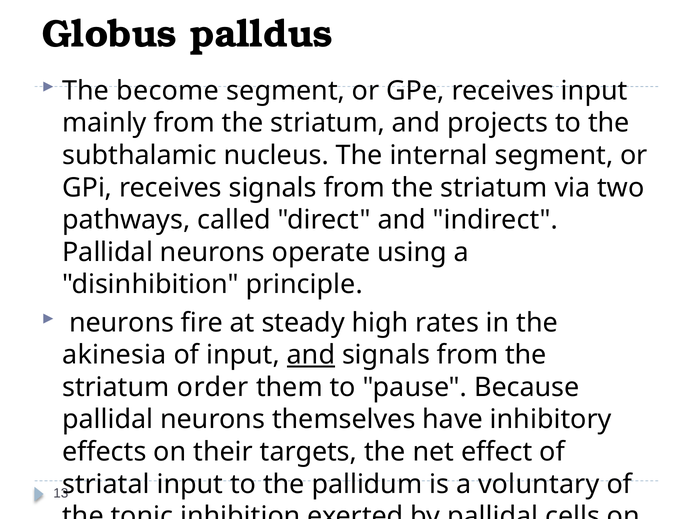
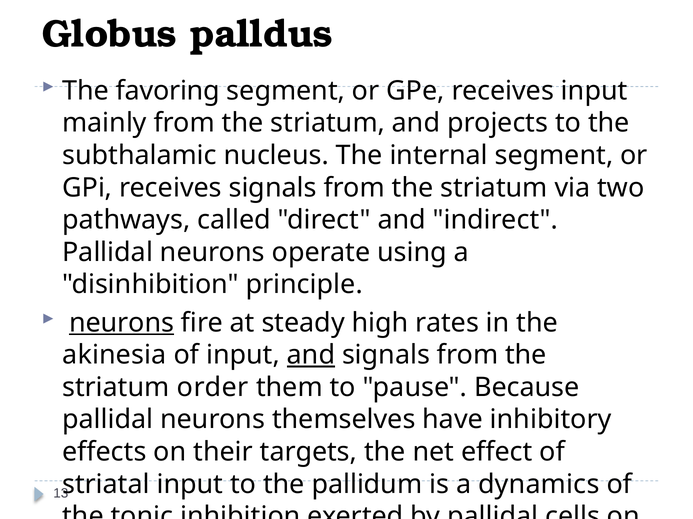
become: become -> favoring (168, 91)
neurons underline: none -> present (122, 323)
voluntary: voluntary -> dynamics (539, 485)
